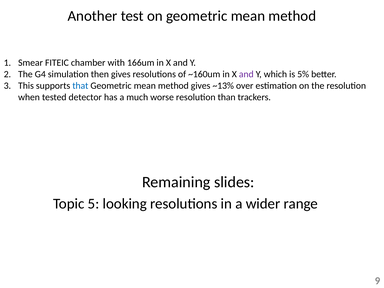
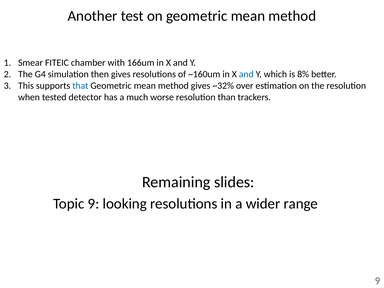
and colour: purple -> blue (246, 74)
5%: 5% -> 8% (303, 74)
~13%: ~13% -> ~32% (223, 86)
Topic 5: 5 -> 9 (93, 204)
